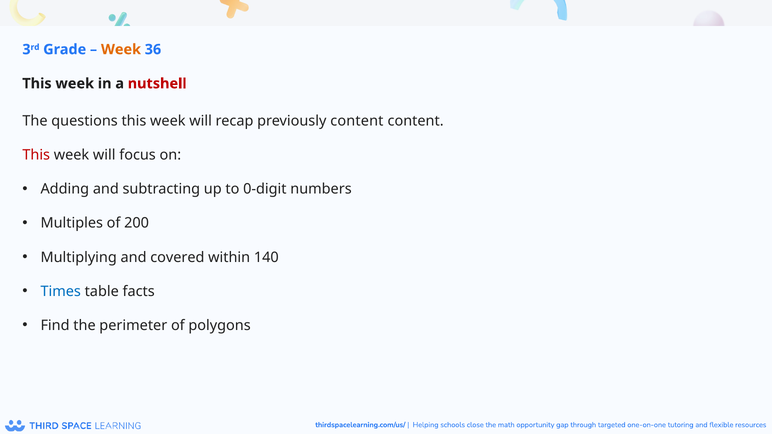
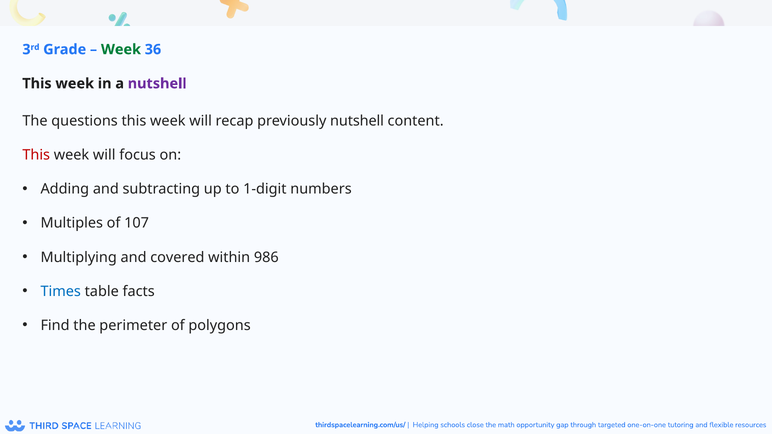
Week colour: orange -> green (121, 49)
nutshell colour: red -> purple (157, 84)
previously content: content -> nutshell (357, 121)
0-digit: 0-digit -> 1-digit (265, 189)
200: 200 -> 107 (137, 223)
140: 140 -> 986 (266, 257)
